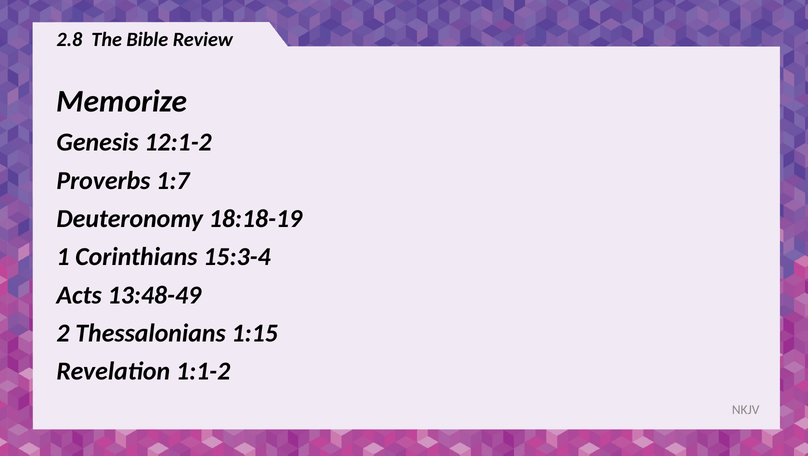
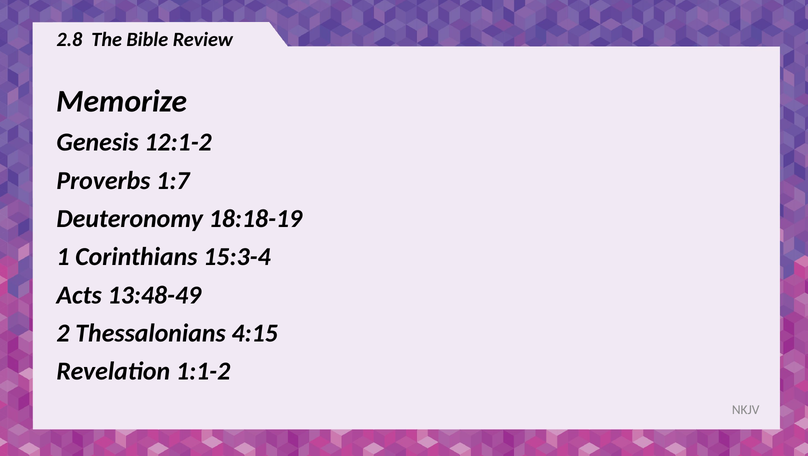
1:15: 1:15 -> 4:15 (255, 333)
